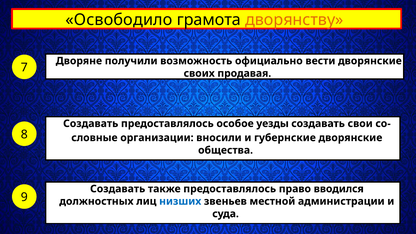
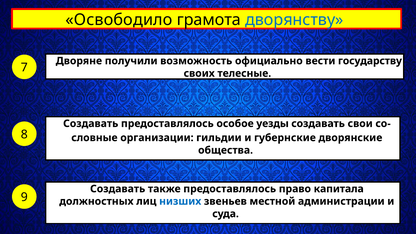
дворянству colour: orange -> blue (294, 20)
вести дворянские: дворянские -> государству (370, 61)
продавая: продавая -> телесные (244, 73)
вносили: вносили -> гильдии (219, 138)
вводился: вводился -> капитала (339, 189)
